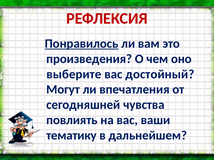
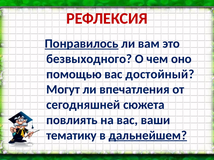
произведения: произведения -> безвыходного (89, 59)
выберите: выберите -> помощью (74, 74)
чувства: чувства -> сюжета (144, 105)
дальнейшем underline: none -> present (148, 136)
